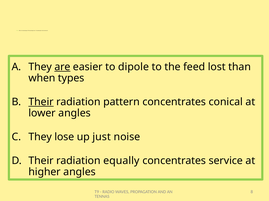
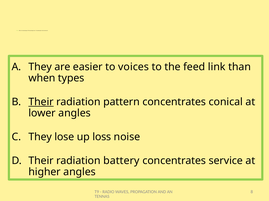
are underline: present -> none (62, 67)
dipole: dipole -> voices (134, 67)
lost: lost -> link (217, 67)
just: just -> loss (102, 137)
equally: equally -> battery (121, 161)
